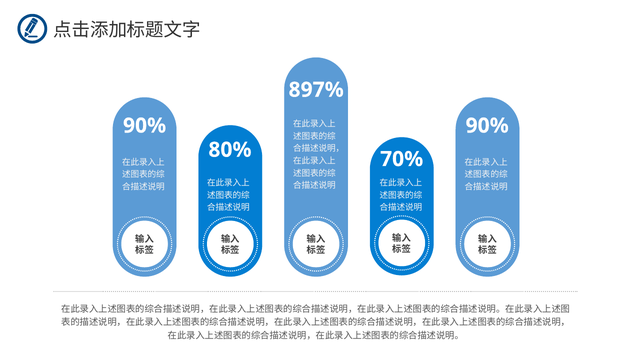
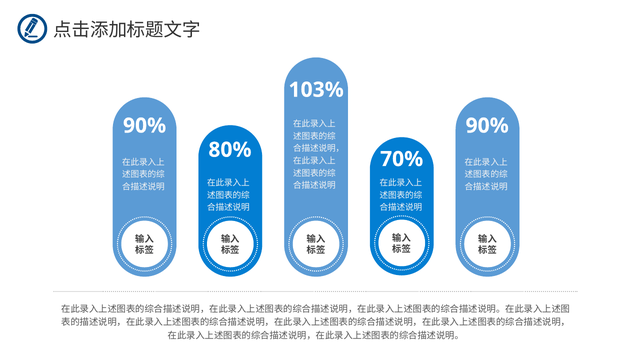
897%: 897% -> 103% (316, 90)
